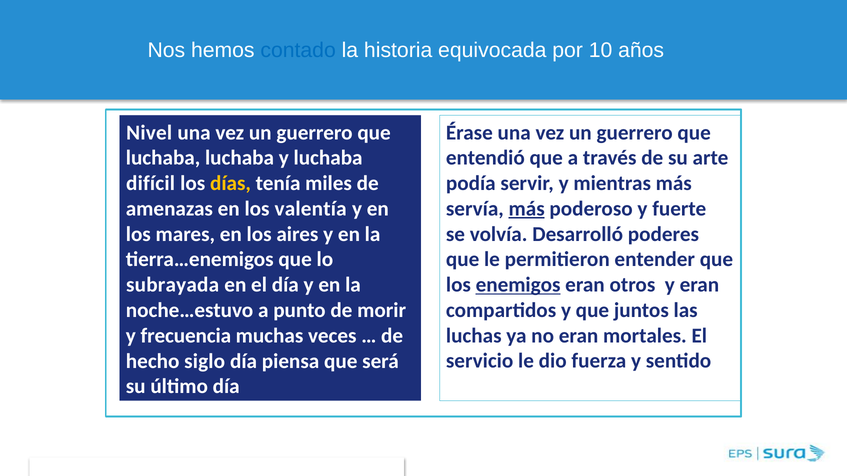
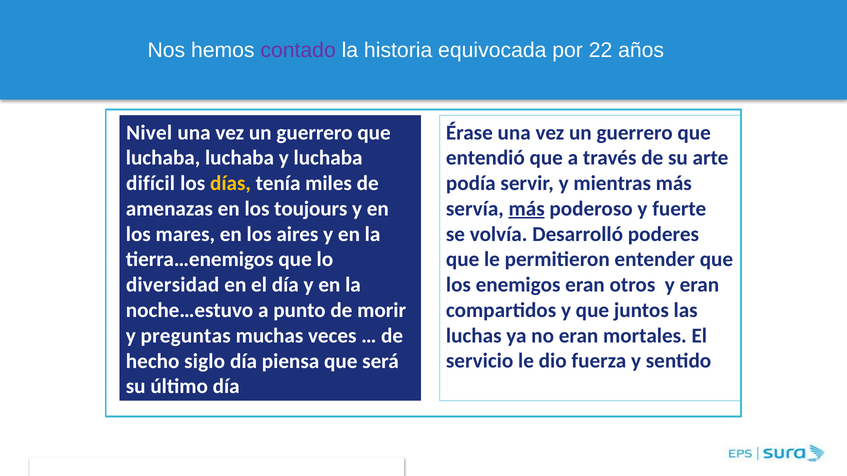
contado colour: blue -> purple (298, 50)
10: 10 -> 22 (601, 50)
valentía: valentía -> toujours (311, 209)
subrayada: subrayada -> diversidad (173, 285)
enemigos underline: present -> none (518, 285)
frecuencia: frecuencia -> preguntas (186, 336)
